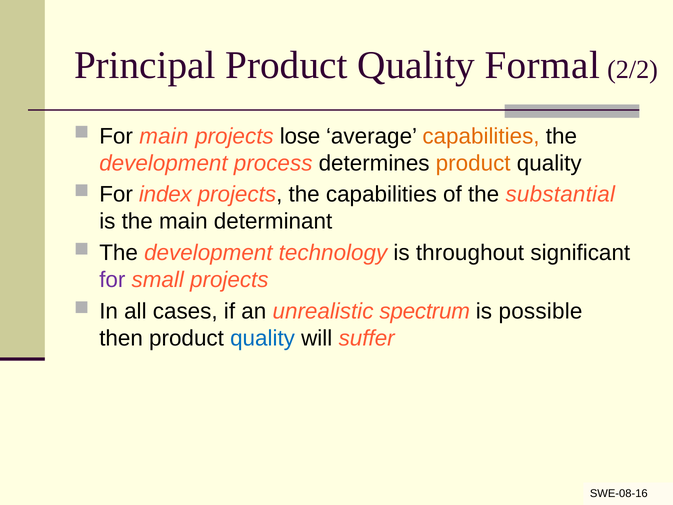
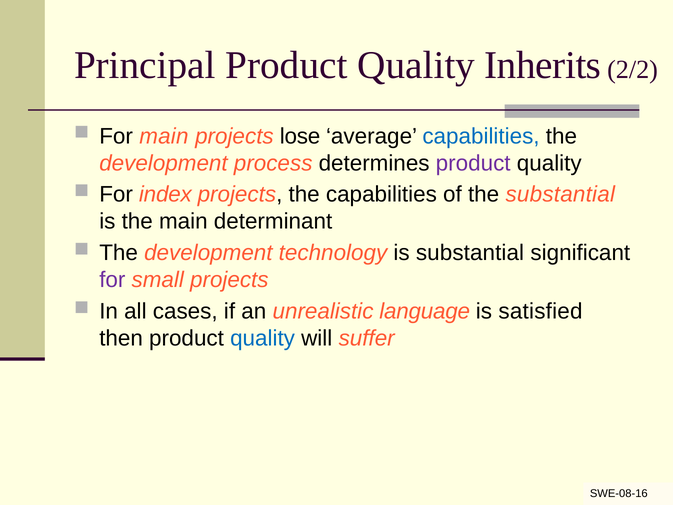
Formal: Formal -> Inherits (543, 65)
capabilities colour: orange -> blue (481, 136)
product colour: orange -> purple (473, 163)
is throughout: throughout -> substantial (470, 253)
spectrum: spectrum -> language (425, 311)
possible: possible -> satisfied (541, 311)
